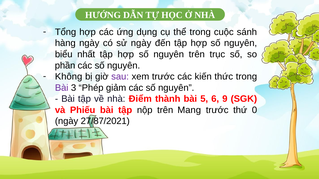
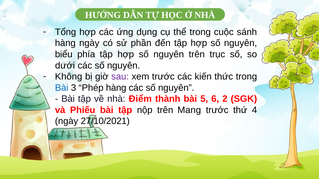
sử ngày: ngày -> phần (141, 43)
nhất: nhất -> phía (86, 54)
phần: phần -> dưới (65, 66)
Bài colour: purple -> blue (62, 88)
Phép giảm: giảm -> hàng (116, 88)
9: 9 -> 2 (225, 99)
0: 0 -> 4 (254, 110)
27/87/2021: 27/87/2021 -> 27/10/2021 (105, 121)
